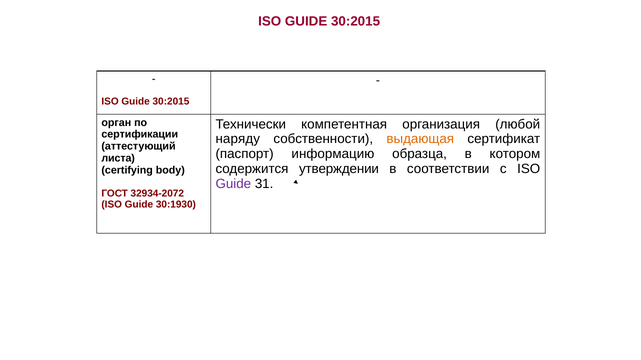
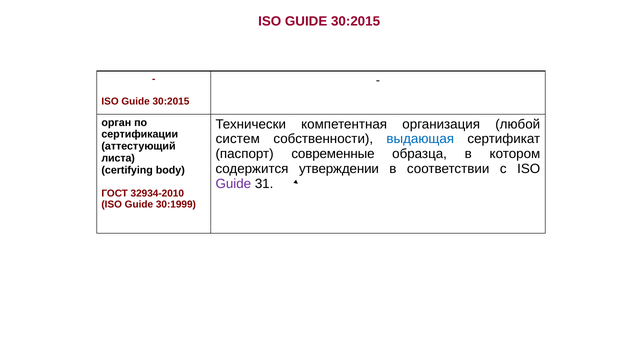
наряду: наряду -> систем (238, 139)
выдающая colour: orange -> blue (420, 139)
информацию: информацию -> современные (333, 154)
32934-2072: 32934-2072 -> 32934-2010 (157, 194)
30:1930: 30:1930 -> 30:1999 (176, 205)
